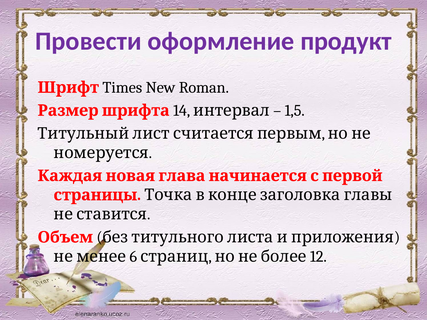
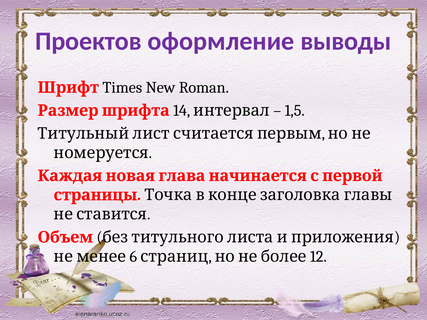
Провести: Провести -> Проектов (88, 41)
продукт: продукт -> выводы (346, 41)
